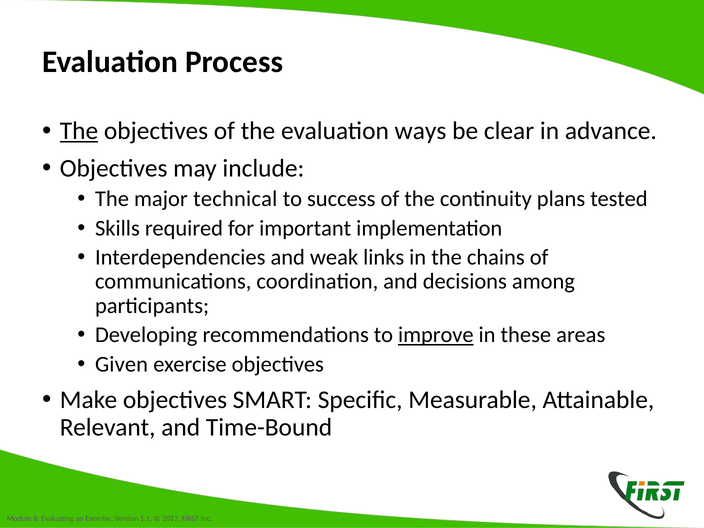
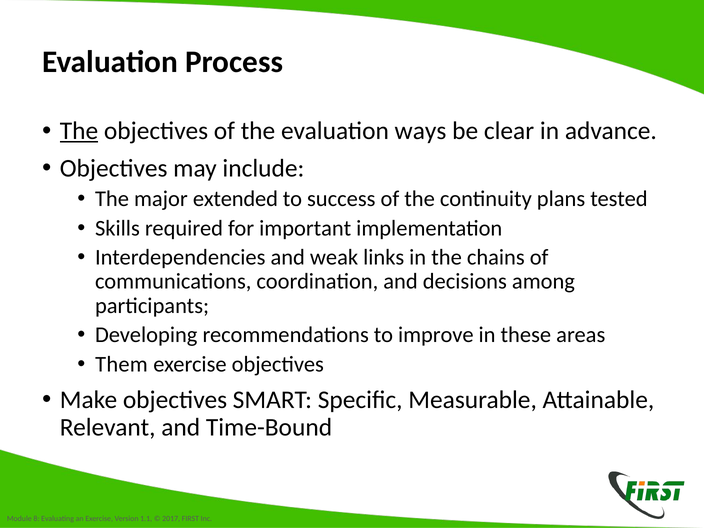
technical: technical -> extended (235, 199)
improve underline: present -> none (436, 335)
Given: Given -> Them (121, 364)
